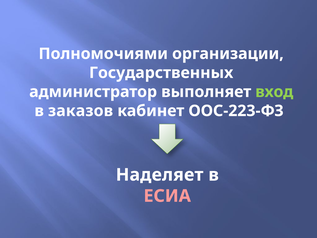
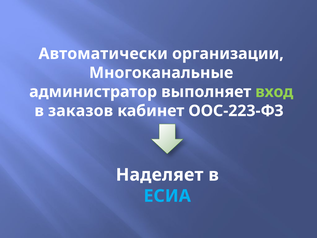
Полномочиями: Полномочиями -> Автоматически (103, 54)
Государственных: Государственных -> Многоканальные (161, 73)
ЕСИА colour: pink -> light blue (167, 196)
